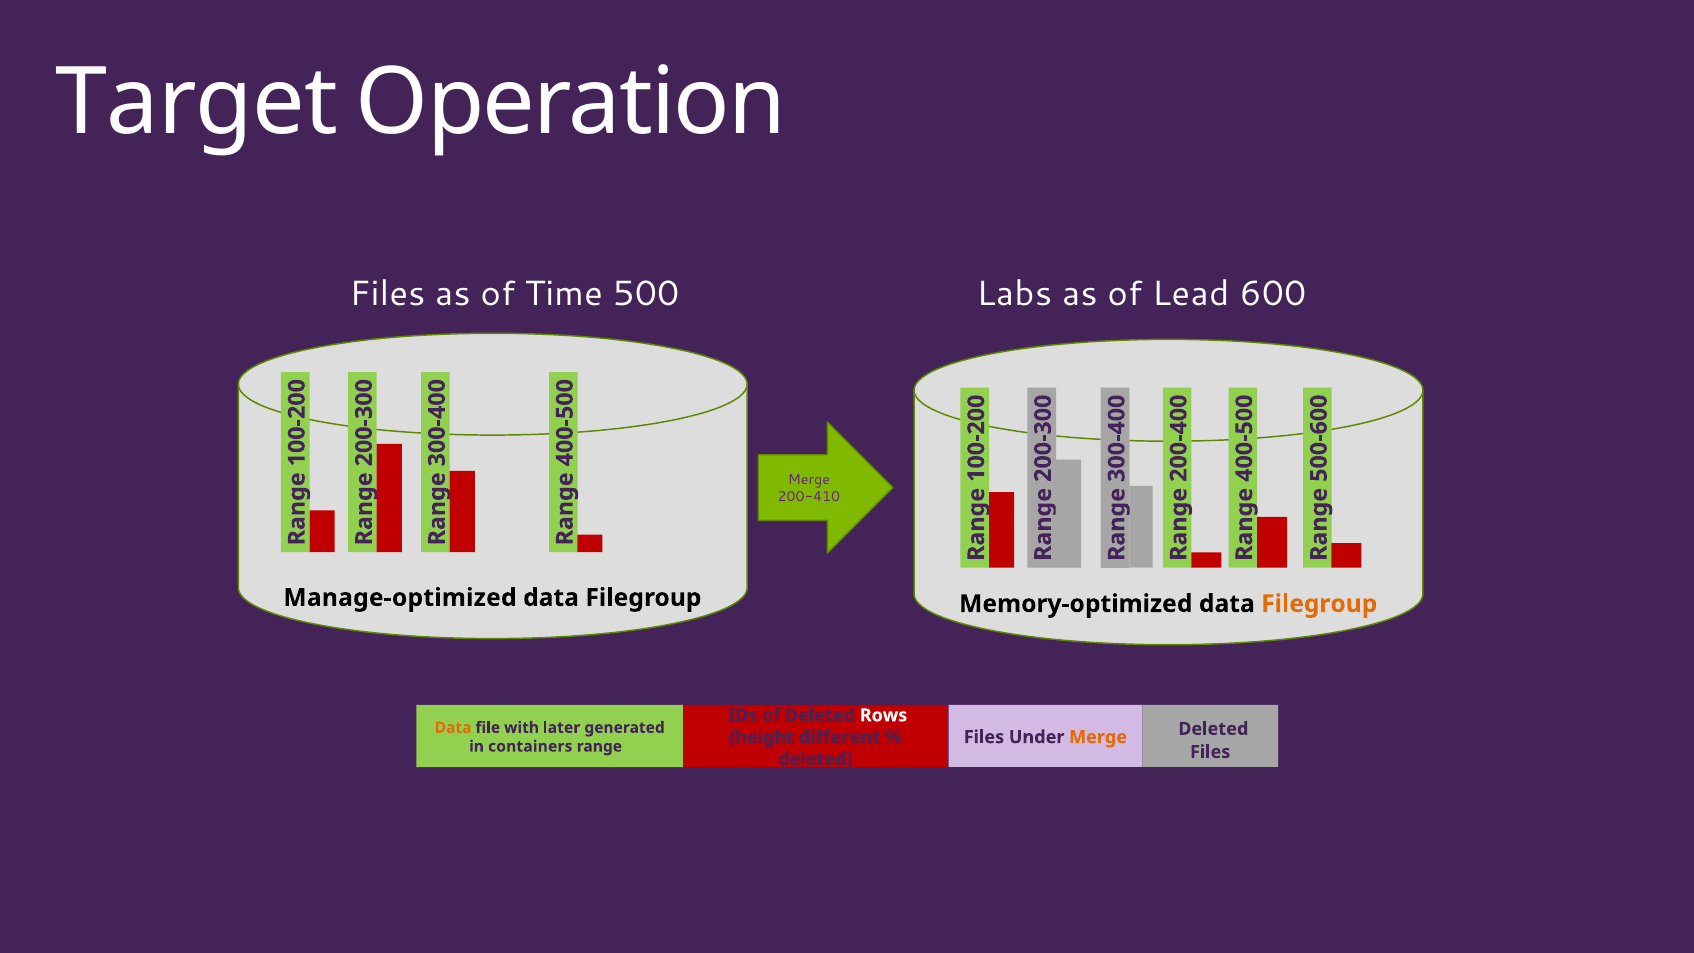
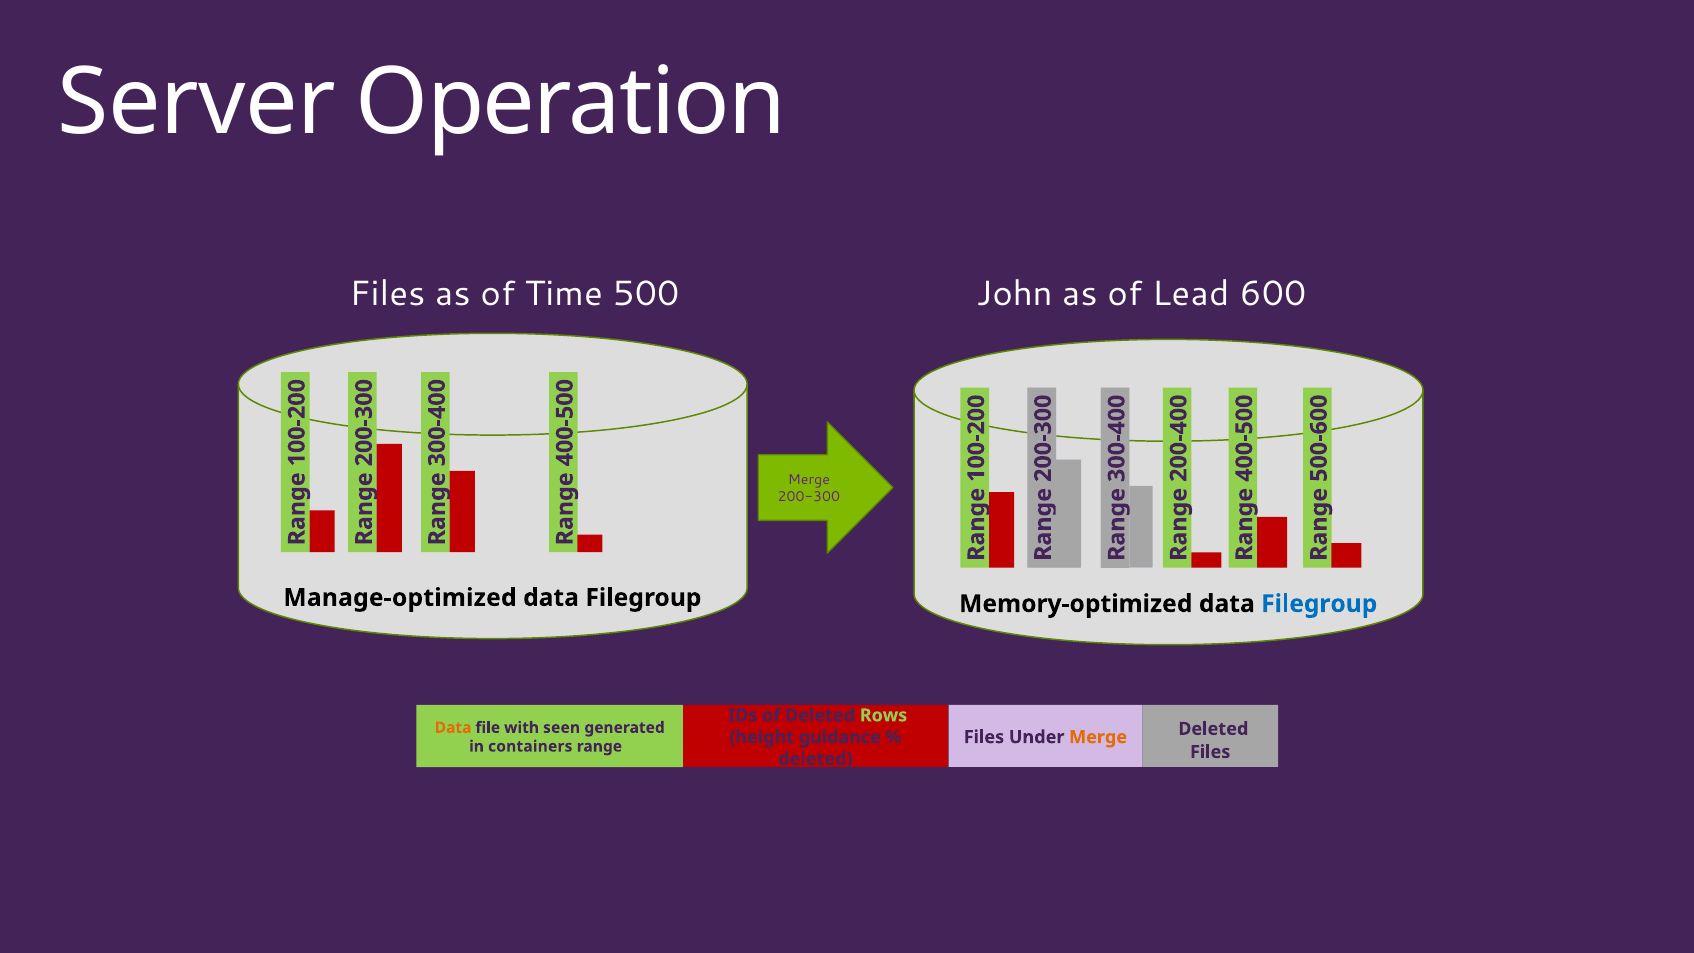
Target: Target -> Server (197, 103)
Labs: Labs -> John (1015, 294)
200-410: 200-410 -> 200-300 (809, 497)
Filegroup colour: orange -> blue (1319, 604)
Rows colour: white -> light green (884, 715)
later: later -> seen (562, 727)
different: different -> guidance (840, 737)
